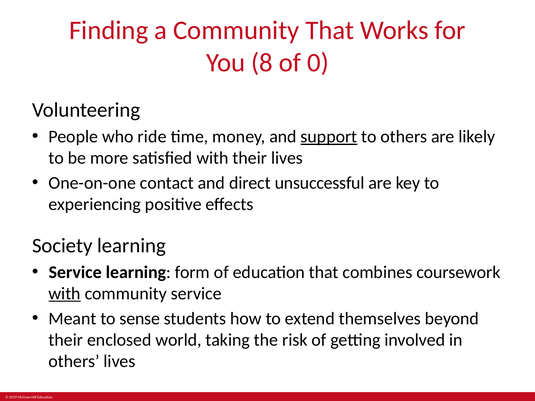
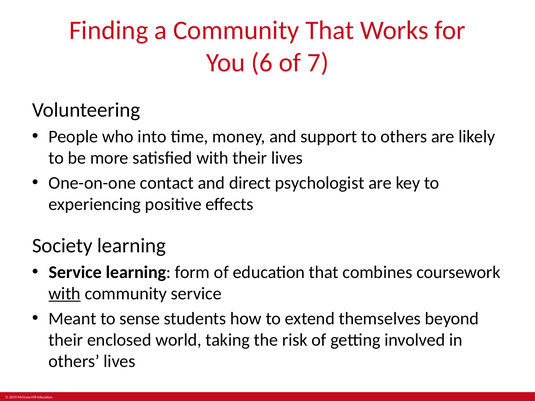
8: 8 -> 6 (262, 63)
0: 0 -> 7 (318, 63)
ride: ride -> into (152, 137)
support underline: present -> none (329, 137)
unsuccessful: unsuccessful -> psychologist (320, 183)
